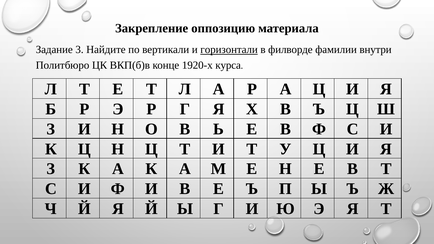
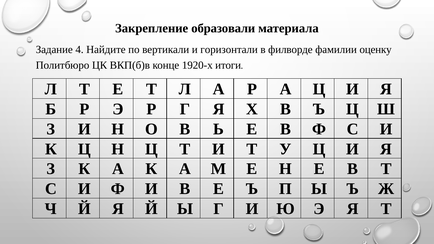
оппозицию: оппозицию -> образовали (223, 28)
3: 3 -> 4 (80, 50)
горизонтали underline: present -> none (229, 50)
внутри: внутри -> оценку (376, 50)
курса: курса -> итоги (228, 65)
